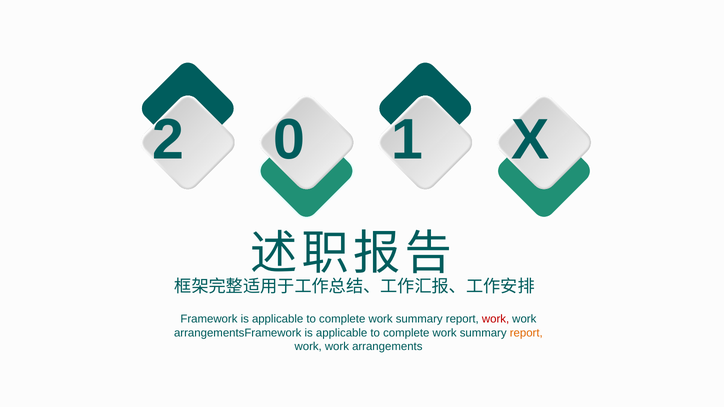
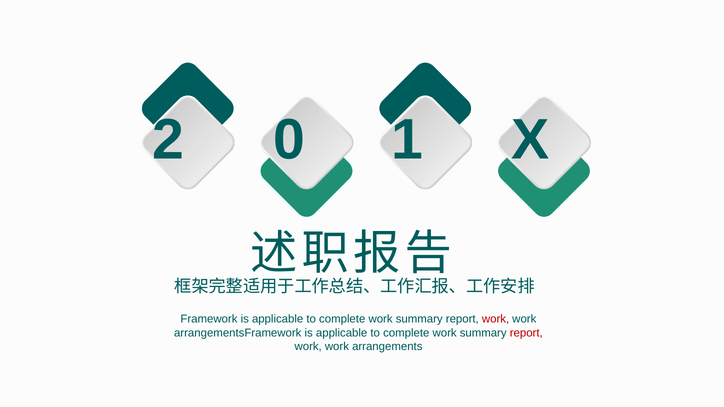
report colour: orange -> red (526, 333)
